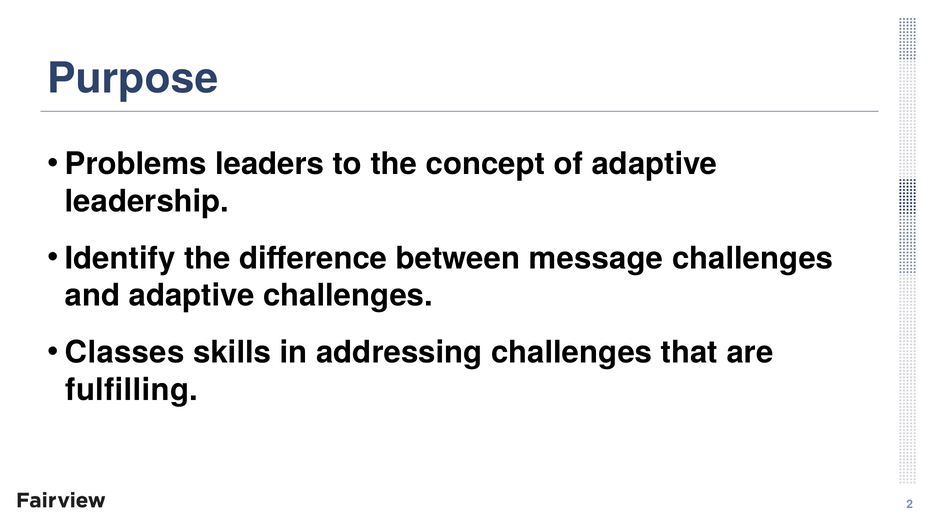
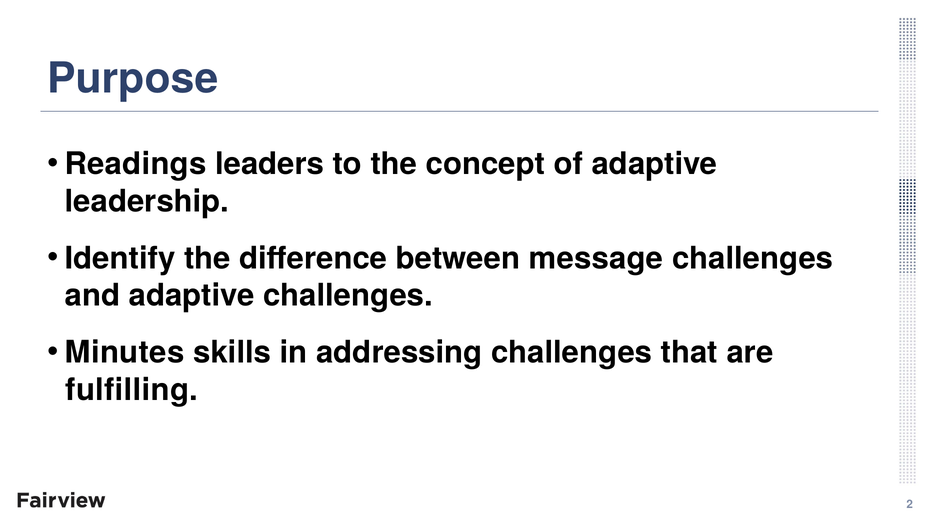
Problems: Problems -> Readings (136, 164)
Classes: Classes -> Minutes (125, 352)
